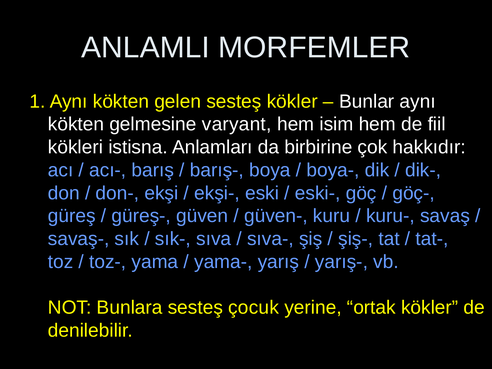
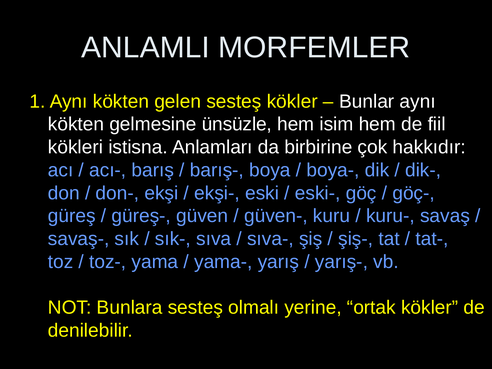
varyant: varyant -> ünsüzle (237, 124)
çocuk: çocuk -> olmalı (254, 308)
